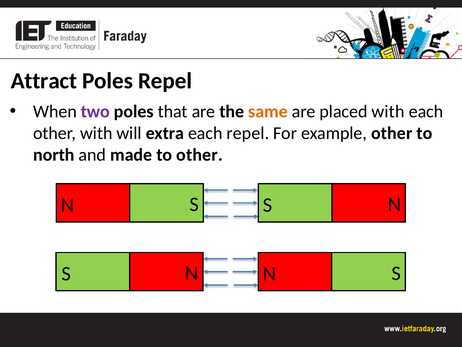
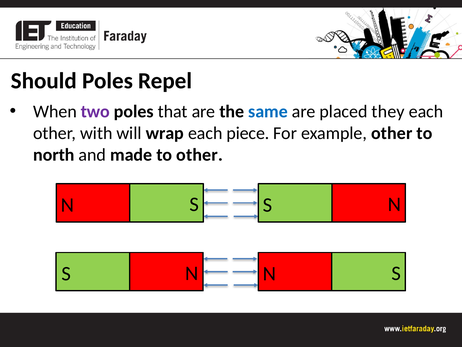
Attract: Attract -> Should (44, 81)
same colour: orange -> blue (268, 111)
placed with: with -> they (388, 111)
extra: extra -> wrap (165, 133)
each repel: repel -> piece (248, 133)
